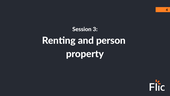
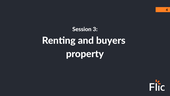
person: person -> buyers (111, 40)
